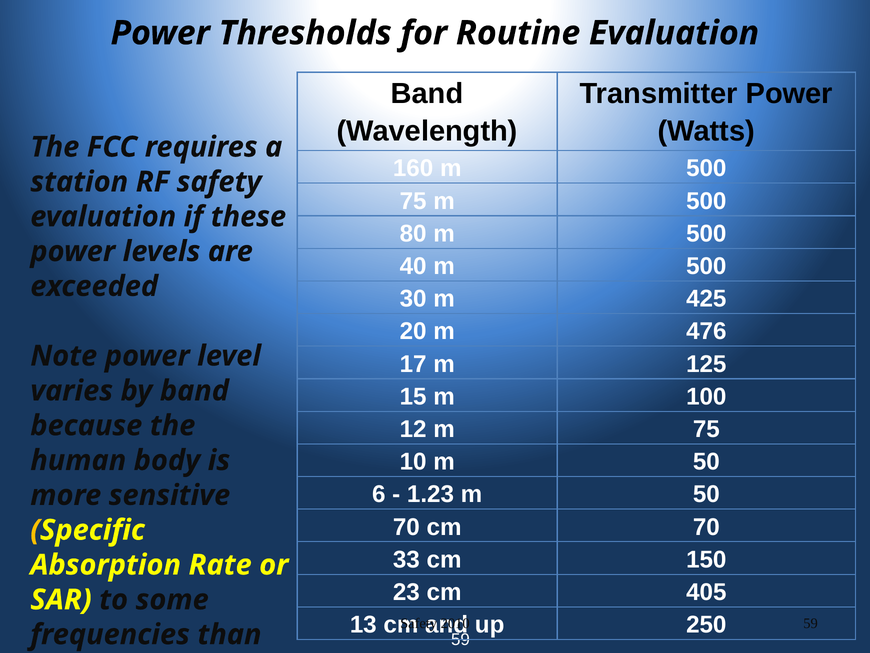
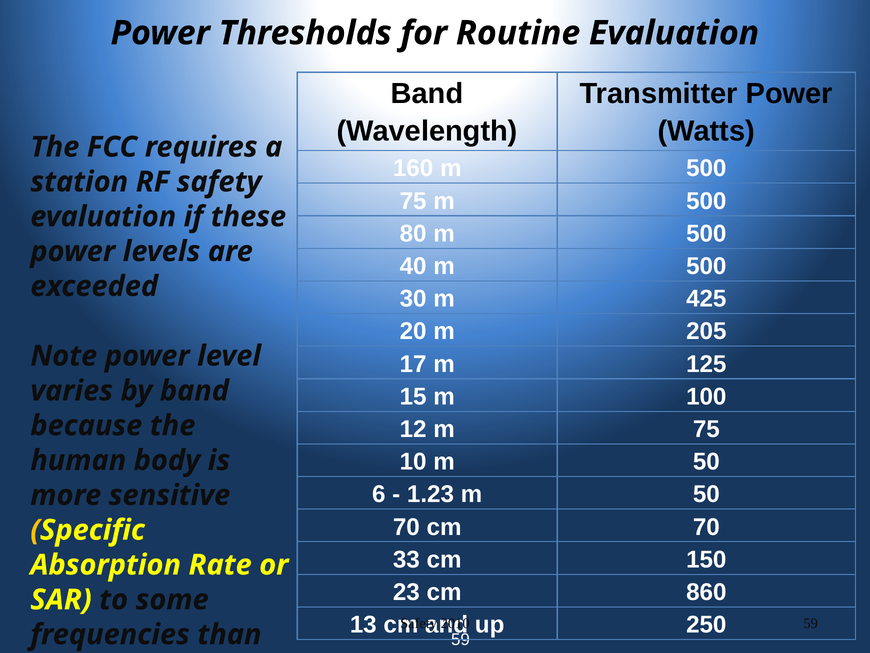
476: 476 -> 205 (706, 331)
405: 405 -> 860 (706, 592)
